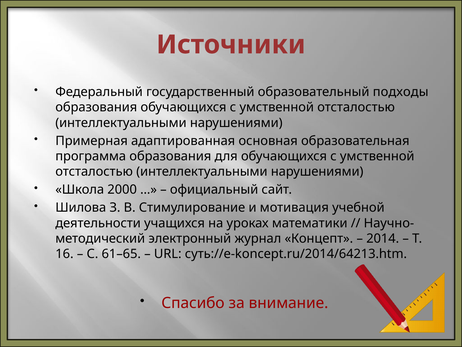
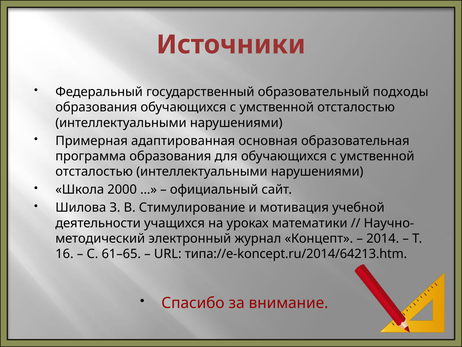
суть://e-koncept.ru/2014/64213.htm: суть://e-koncept.ru/2014/64213.htm -> типа://e-koncept.ru/2014/64213.htm (296, 254)
